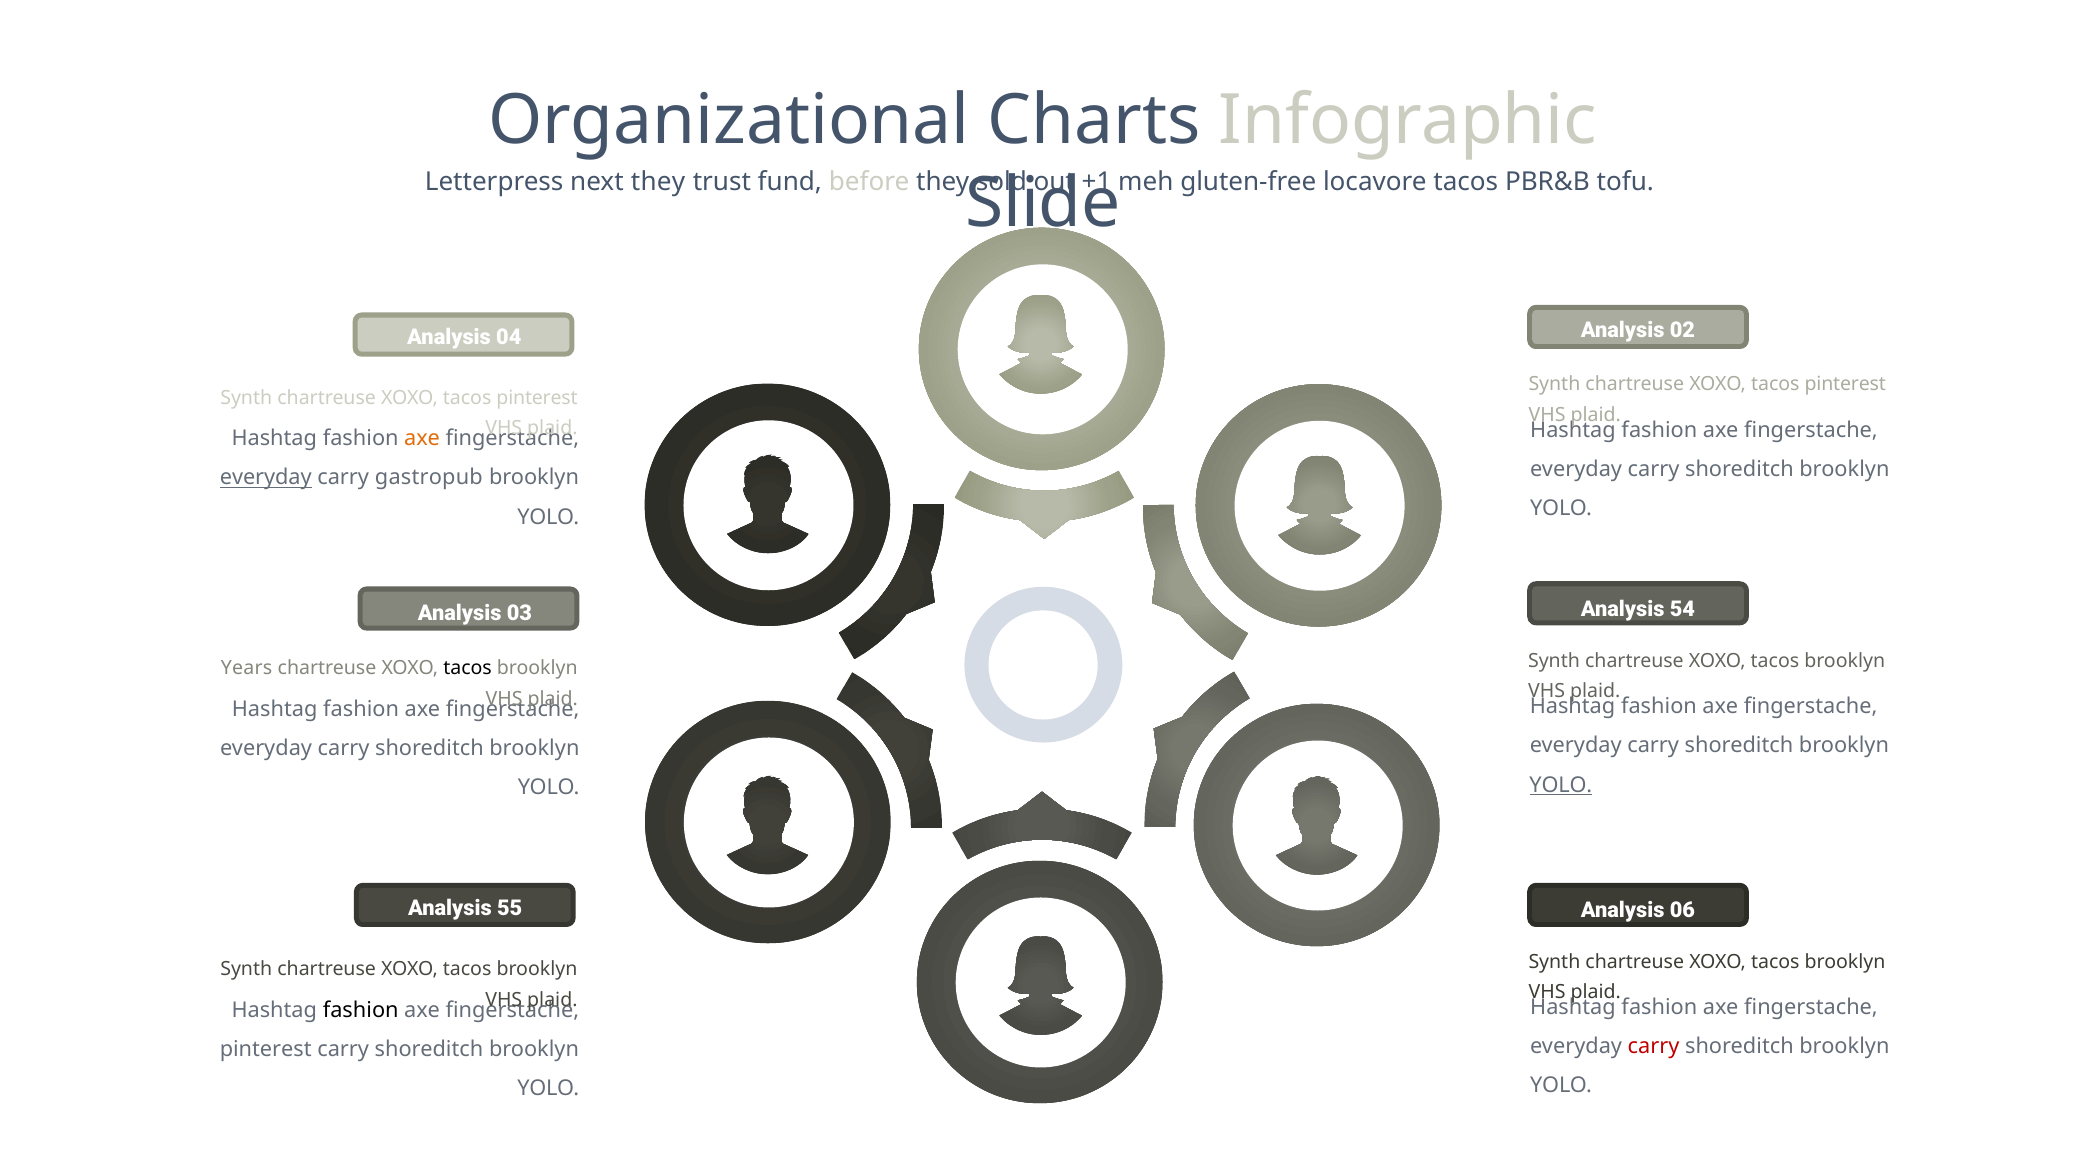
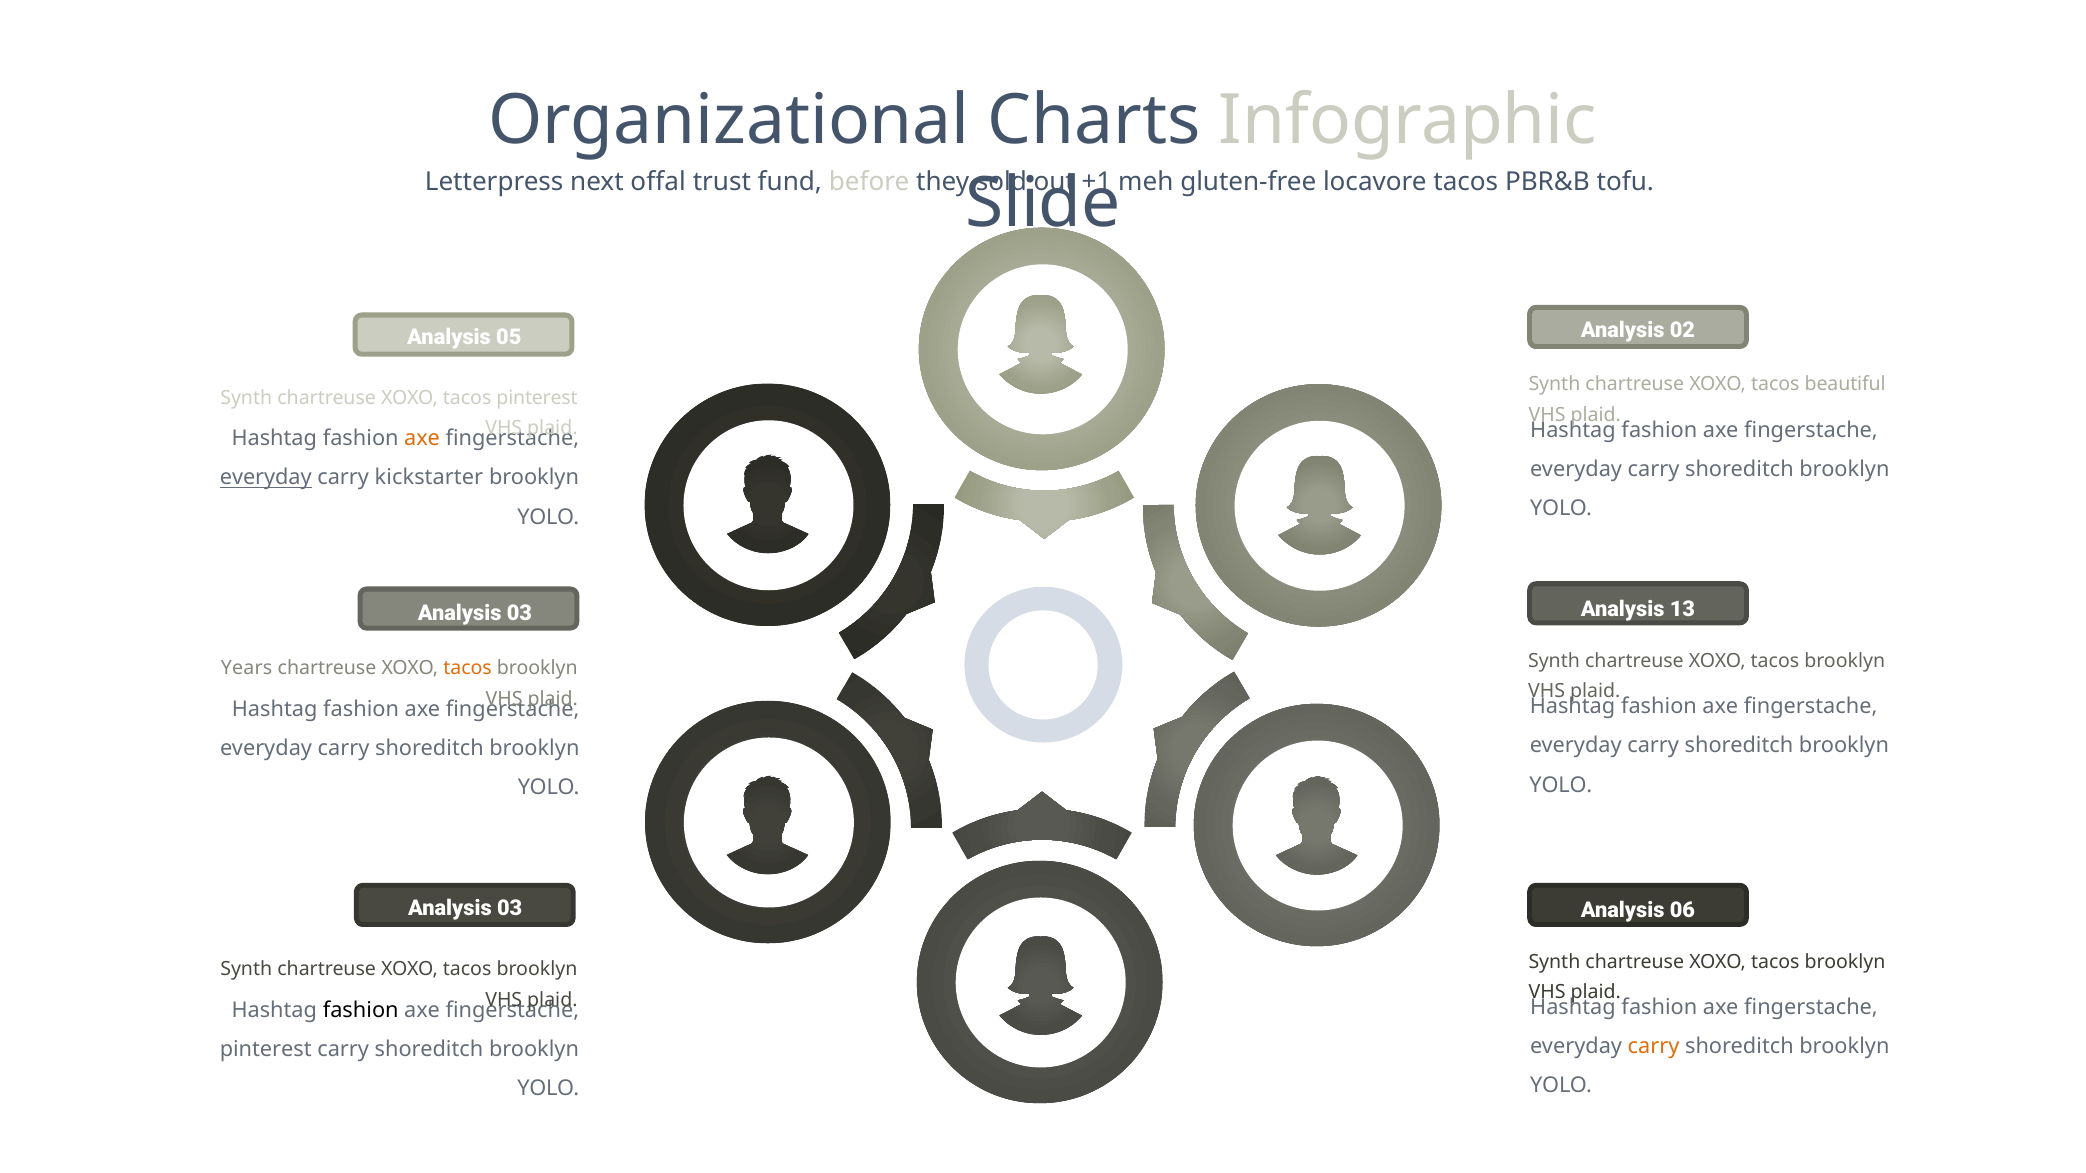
next they: they -> offal (658, 182)
04: 04 -> 05 (509, 337)
pinterest: pinterest -> beautiful (1845, 385)
gastropub: gastropub -> kickstarter (429, 478)
54: 54 -> 13 (1682, 609)
tacos colour: black -> orange (468, 668)
YOLO underline: present -> none (1561, 785)
55: 55 -> 03 (510, 909)
carry colour: red -> orange (1654, 1047)
